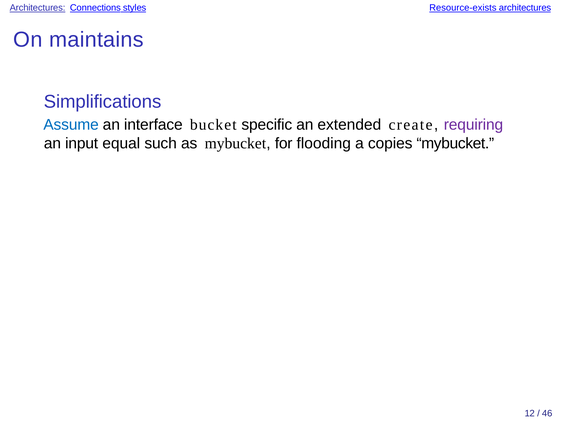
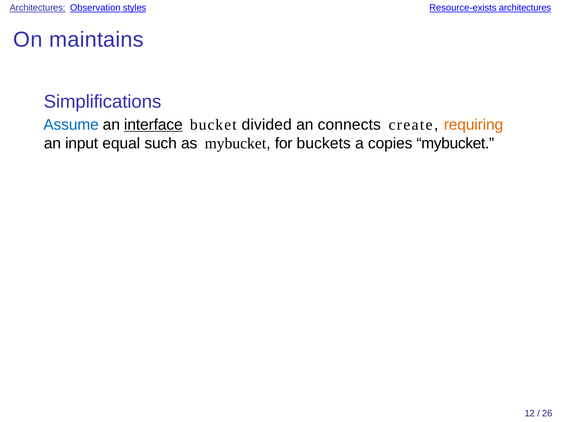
Connections: Connections -> Observation (95, 8)
interface underline: none -> present (153, 125)
specific: specific -> divided (267, 125)
extended: extended -> connects (349, 125)
requiring colour: purple -> orange (473, 125)
flooding: flooding -> buckets (324, 144)
46: 46 -> 26 (547, 414)
